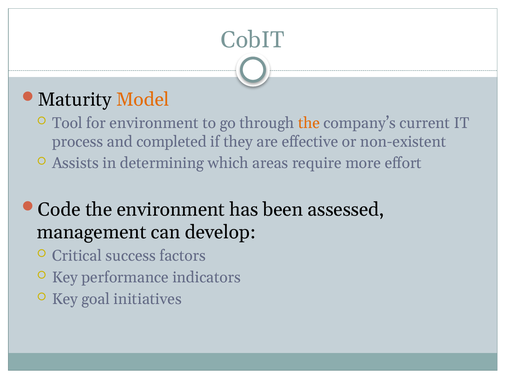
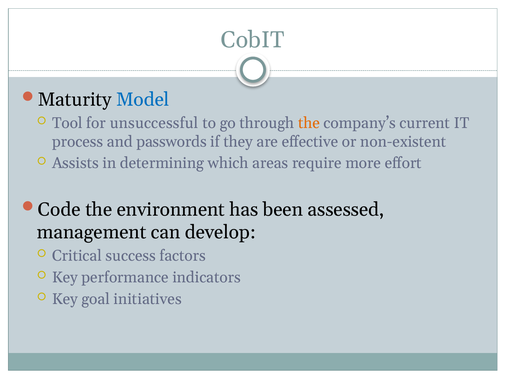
Model colour: orange -> blue (143, 100)
for environment: environment -> unsuccessful (154, 123)
completed: completed -> passwords (172, 142)
